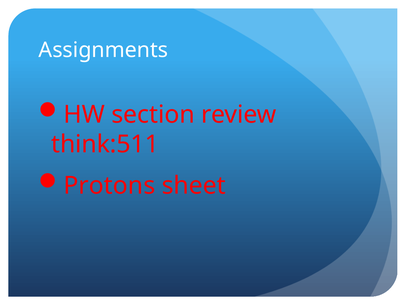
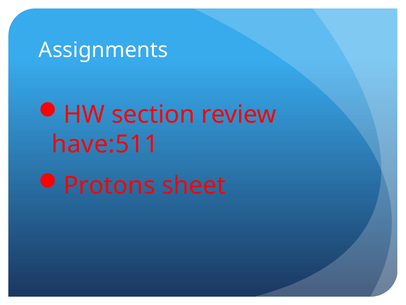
think:511: think:511 -> have:511 (105, 144)
